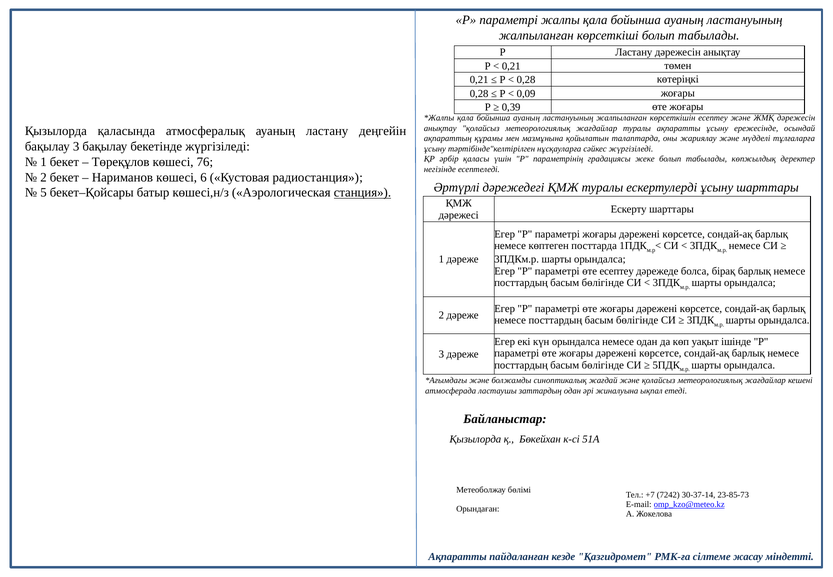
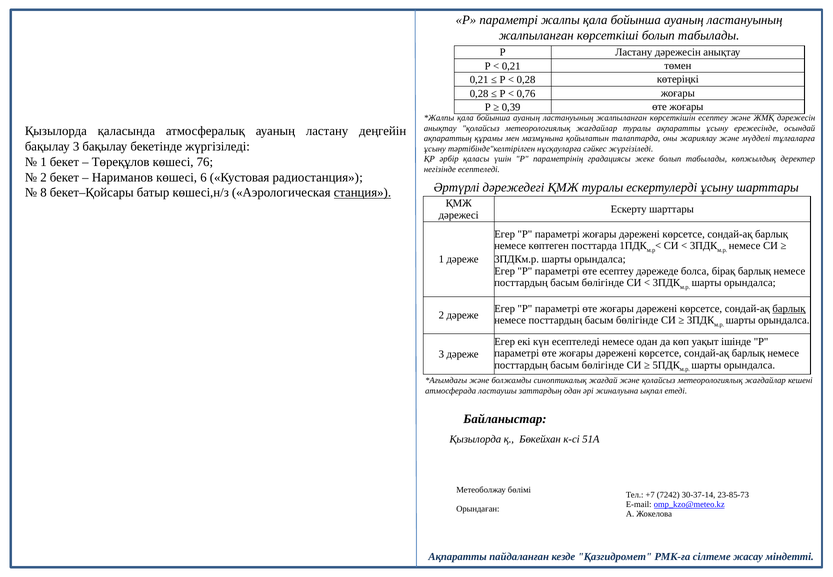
0,09: 0,09 -> 0,76 (526, 94)
5: 5 -> 8 (43, 193)
барлық underline: none -> present (789, 308)
күн орындалса: орындалса -> есептеледі (576, 341)
